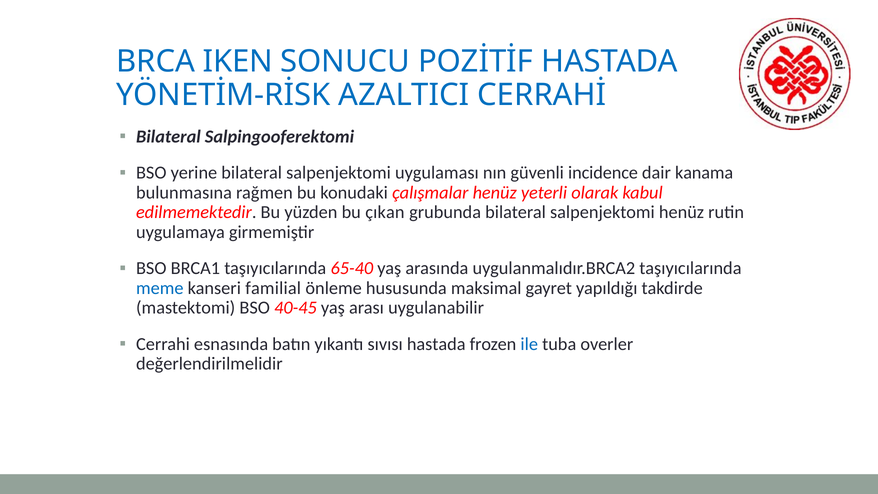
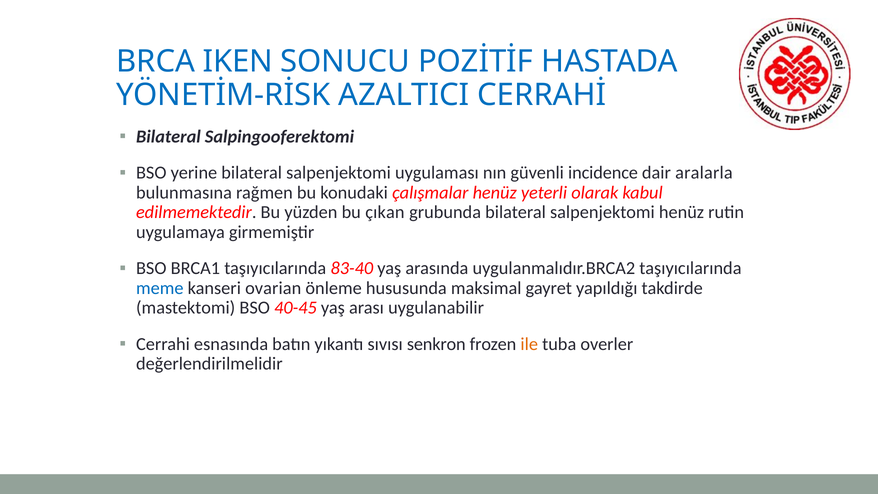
kanama: kanama -> aralarla (704, 173)
65-40: 65-40 -> 83-40 (352, 268)
familial: familial -> ovarian (273, 288)
sıvısı hastada: hastada -> senkron (436, 344)
ile colour: blue -> orange (529, 344)
